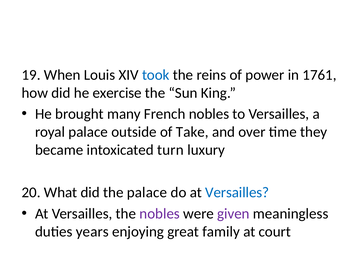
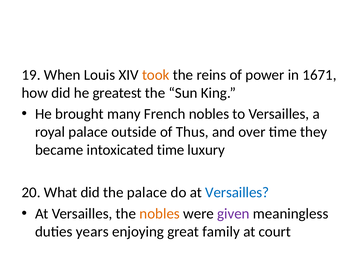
took colour: blue -> orange (156, 75)
1761: 1761 -> 1671 (320, 75)
exercise: exercise -> greatest (117, 93)
Take: Take -> Thus (192, 132)
intoxicated turn: turn -> time (171, 150)
nobles colour: purple -> orange (160, 214)
